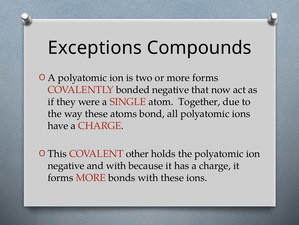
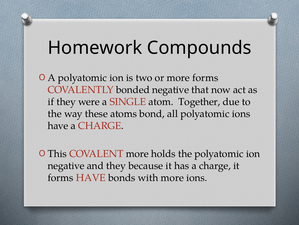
Exceptions: Exceptions -> Homework (95, 48)
COVALENT other: other -> more (137, 153)
and with: with -> they (116, 165)
forms MORE: MORE -> HAVE (91, 177)
with these: these -> more (172, 177)
